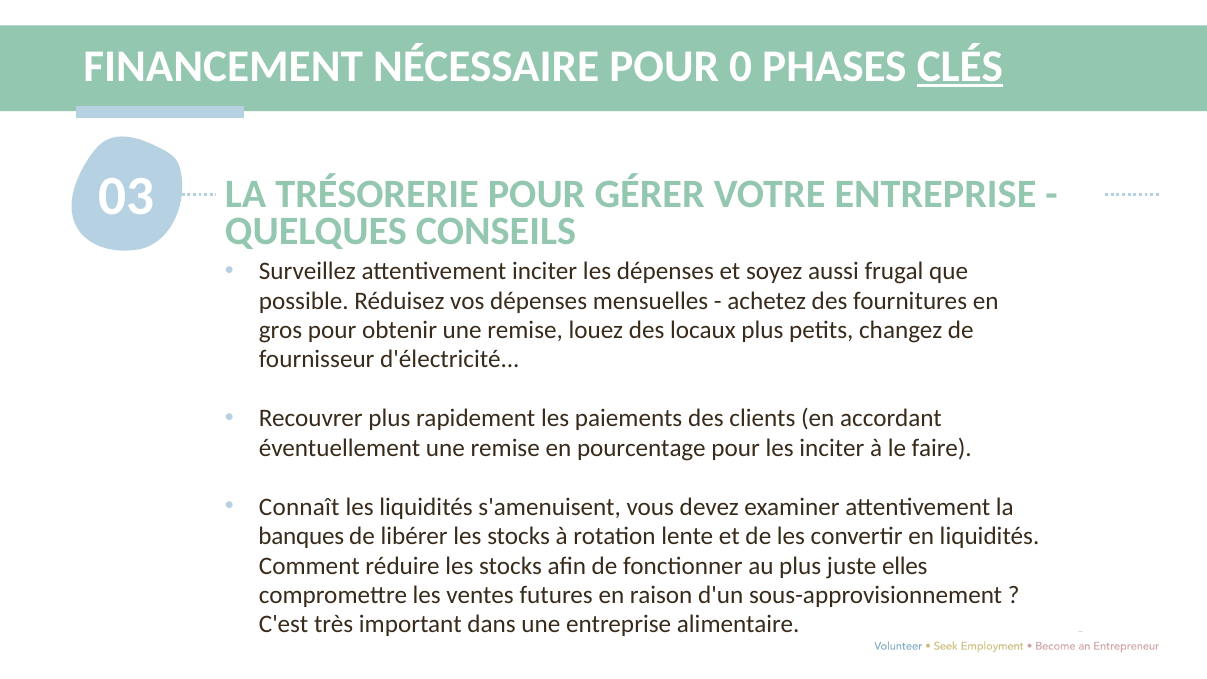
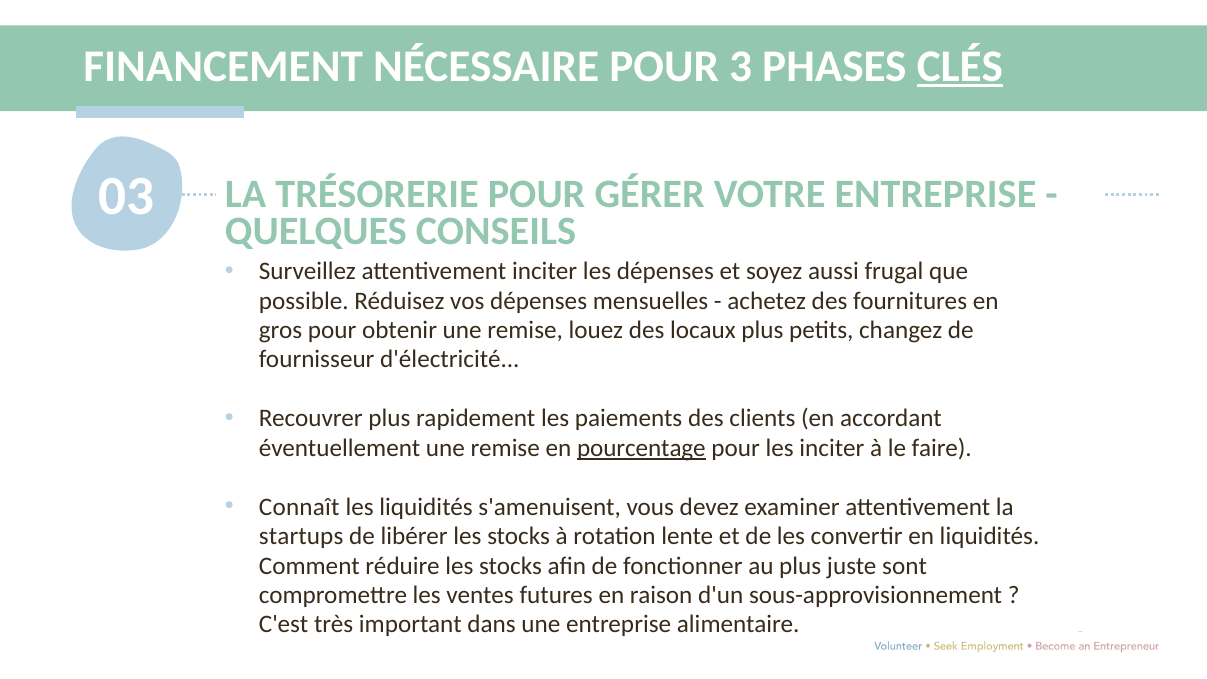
0: 0 -> 3 (741, 66)
pourcentage underline: none -> present (641, 448)
banques: banques -> startups (301, 536)
elles: elles -> sont (905, 566)
